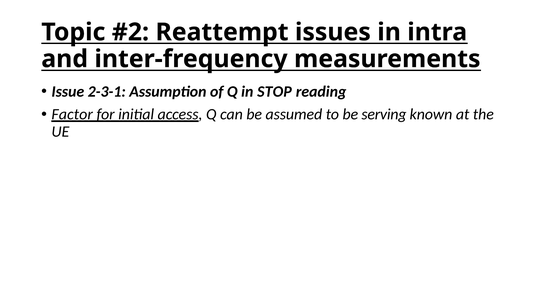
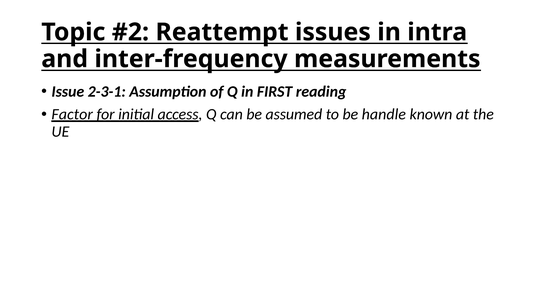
STOP: STOP -> FIRST (275, 92)
serving: serving -> handle (384, 114)
